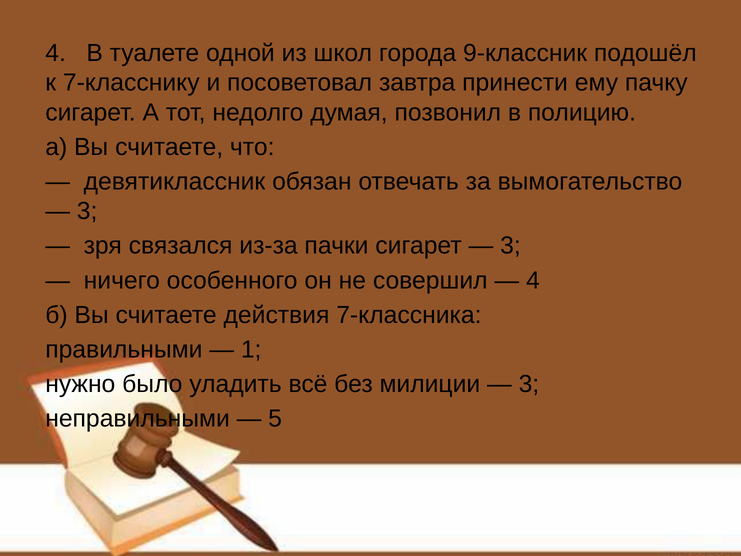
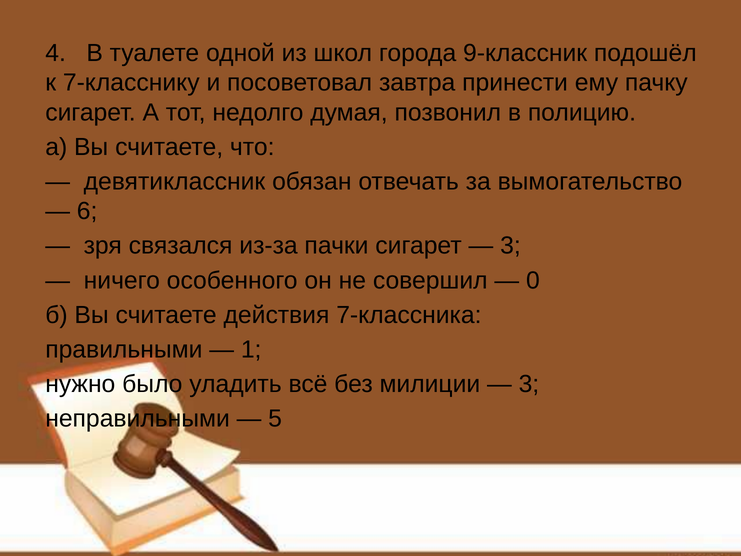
3: 3 -> 6 (87, 211)
4: 4 -> 0 (533, 280)
